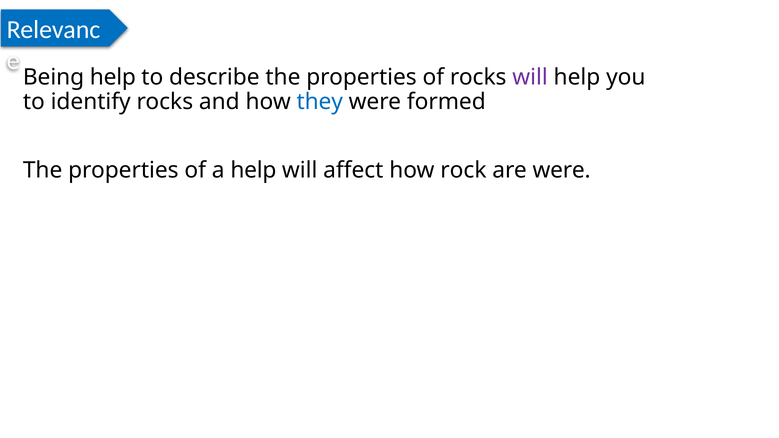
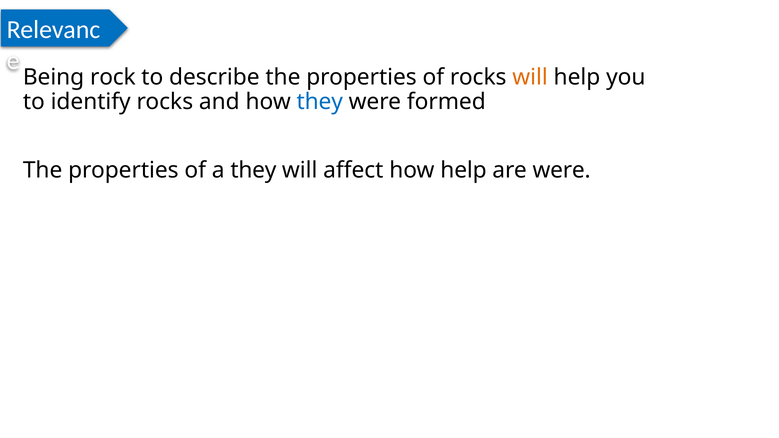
Being help: help -> rock (113, 77)
will colour: purple -> orange (530, 77)
a help: help -> they (253, 170)
how rock: rock -> help (464, 170)
